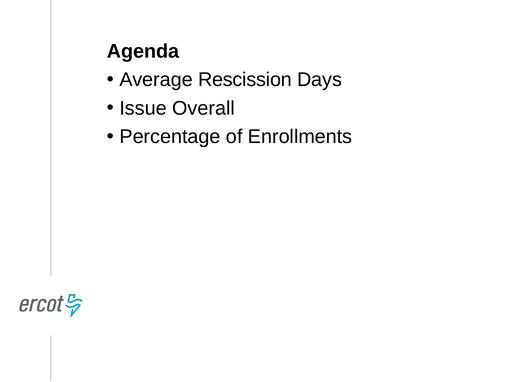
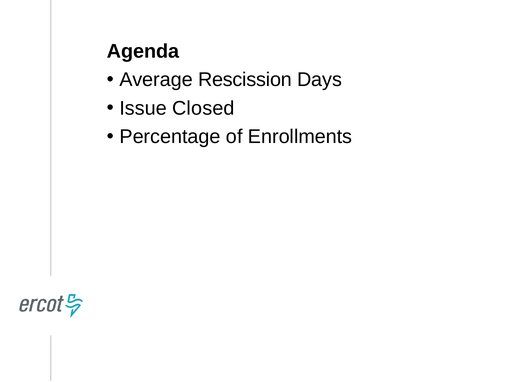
Overall: Overall -> Closed (203, 108)
